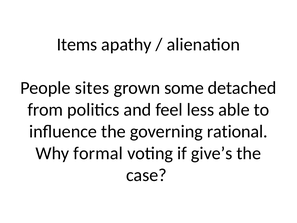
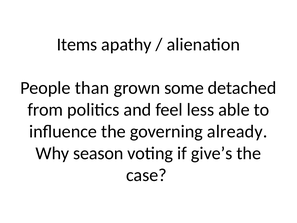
sites: sites -> than (92, 88)
rational: rational -> already (237, 131)
formal: formal -> season (98, 153)
